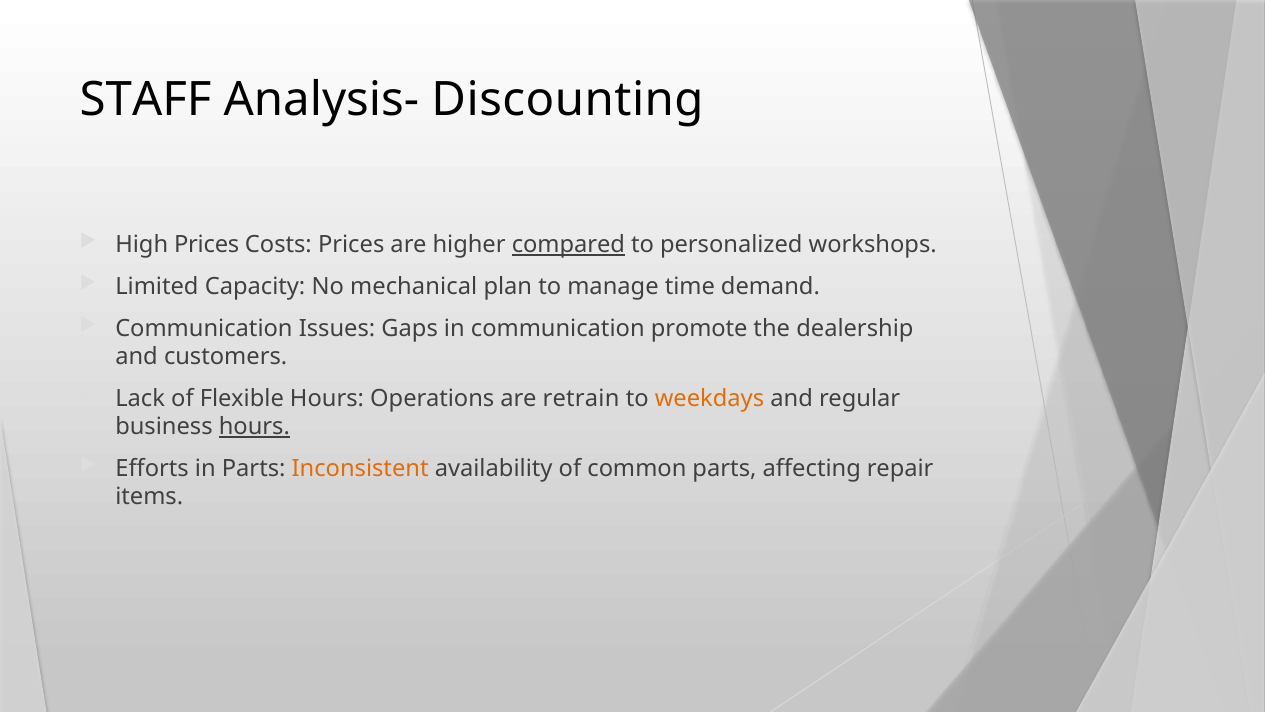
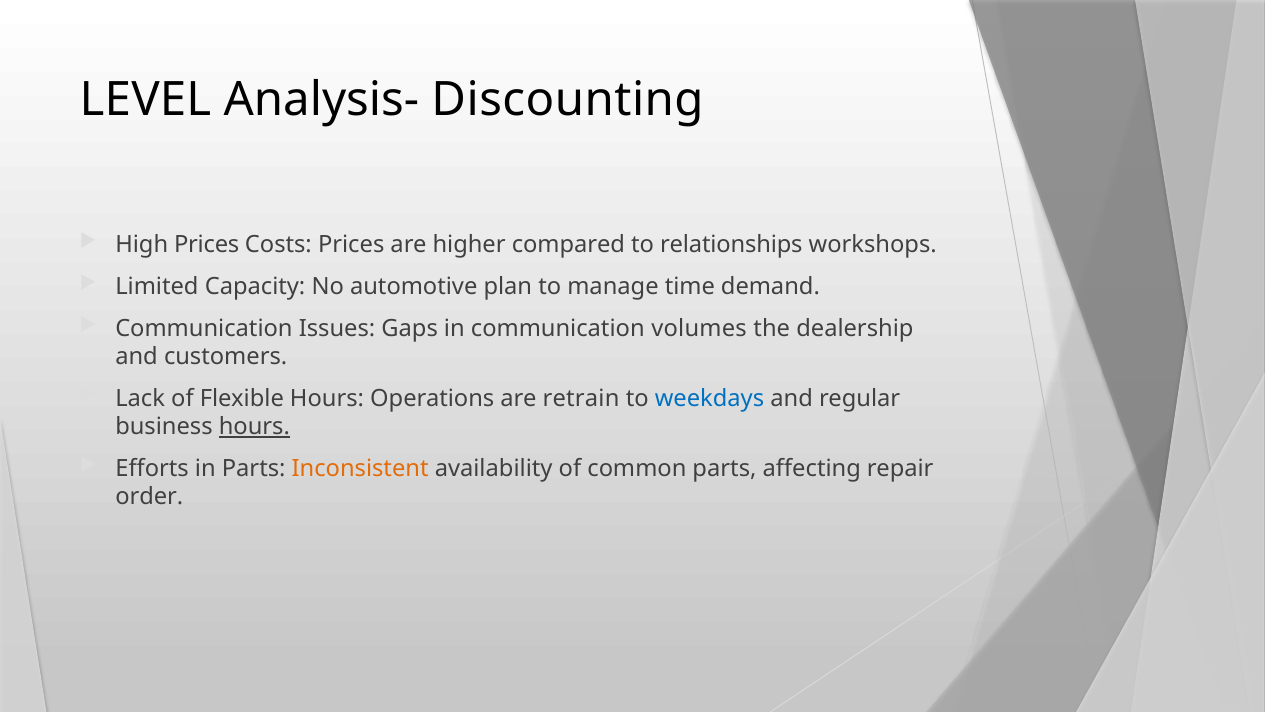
STAFF: STAFF -> LEVEL (145, 100)
compared underline: present -> none (568, 245)
personalized: personalized -> relationships (731, 245)
mechanical: mechanical -> automotive (414, 286)
promote: promote -> volumes (699, 328)
weekdays colour: orange -> blue (710, 398)
items: items -> order (149, 497)
